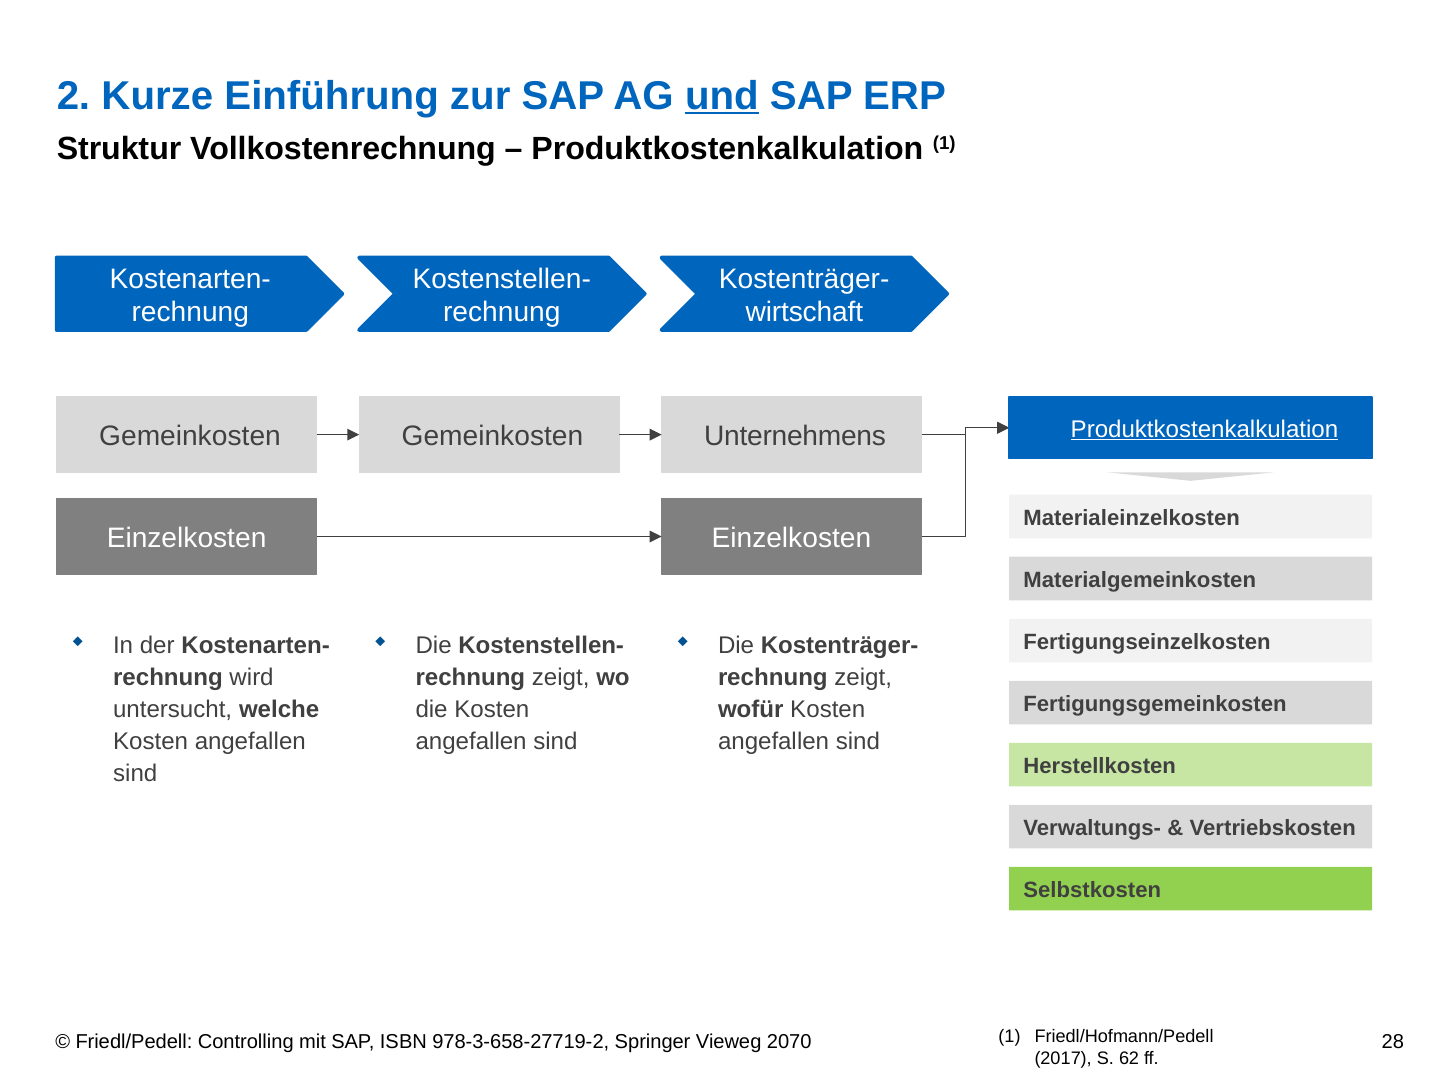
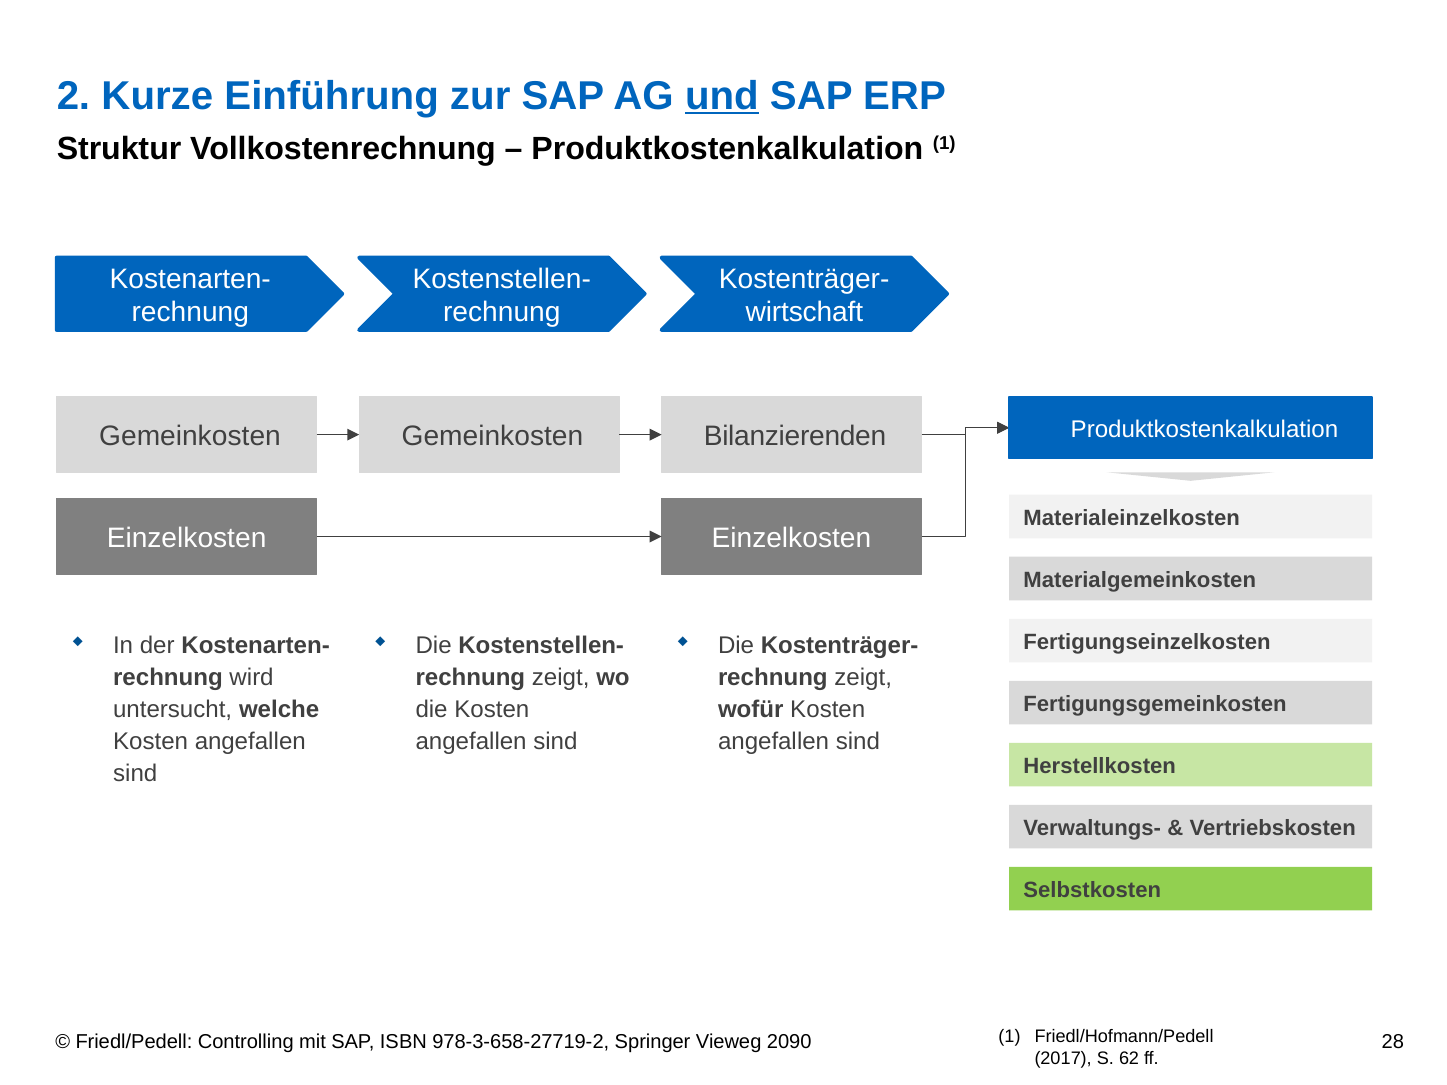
Produktkostenkalkulation underline: present -> none (1204, 430)
Unternehmens: Unternehmens -> Bilanzierenden (795, 437)
2070: 2070 -> 2090 (789, 1042)
